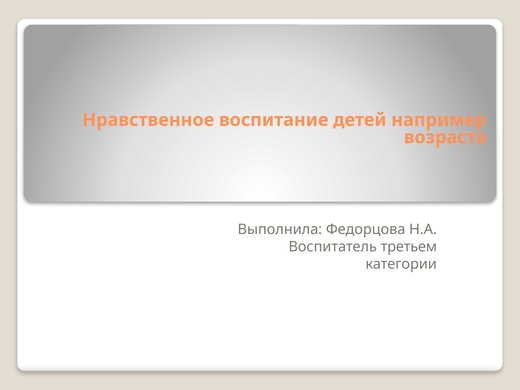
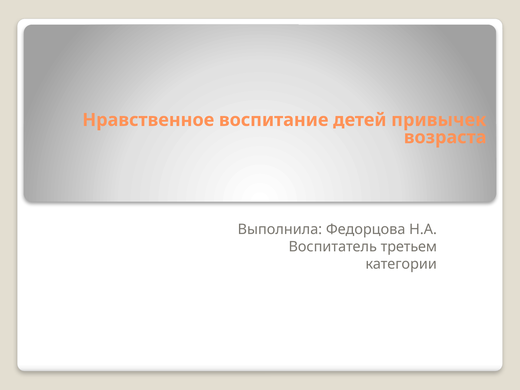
например: например -> привычек (439, 120)
